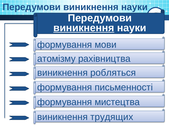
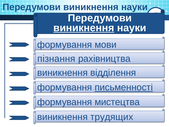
атомізму: атомізму -> пізнання (56, 59)
робляться: робляться -> відділення (113, 73)
письменності underline: none -> present (124, 87)
